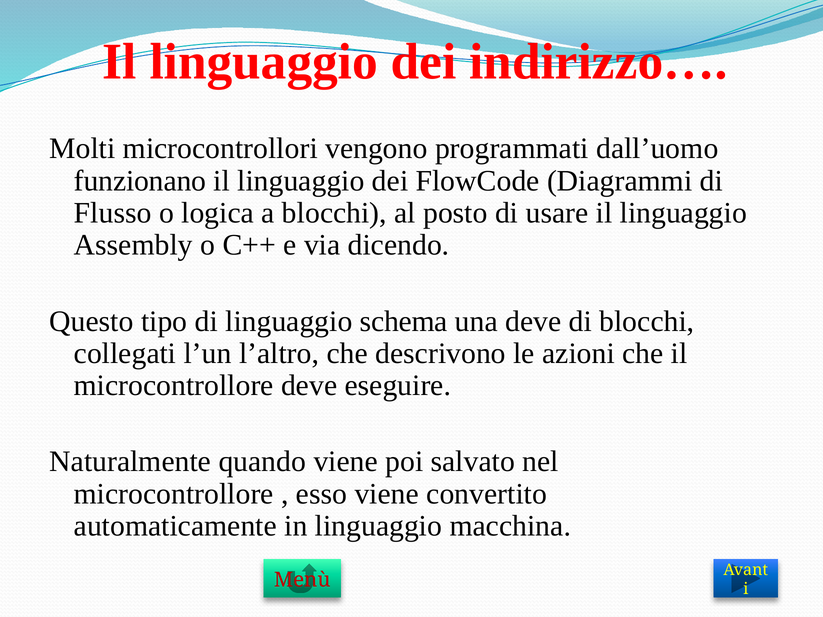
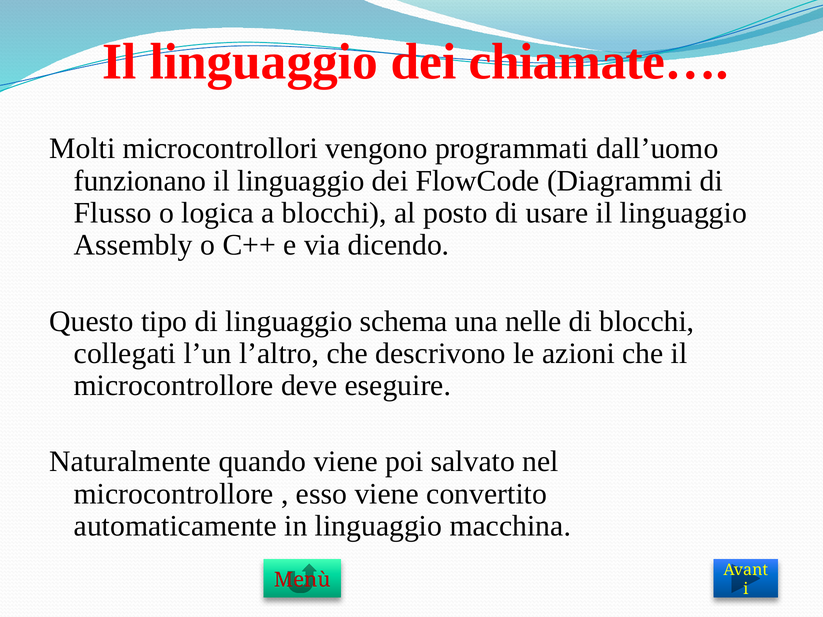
indirizzo…: indirizzo… -> chiamate… (599, 62)
una deve: deve -> nelle (533, 321)
